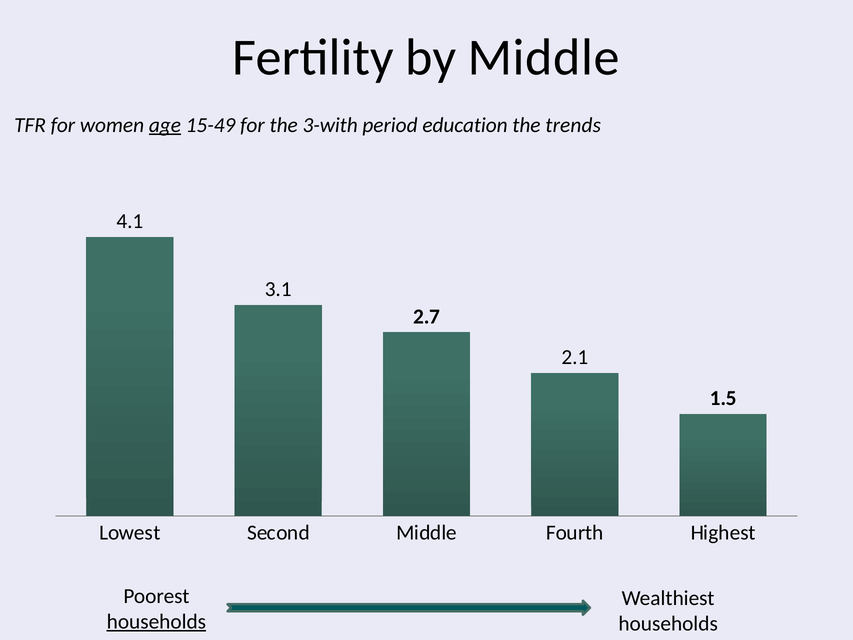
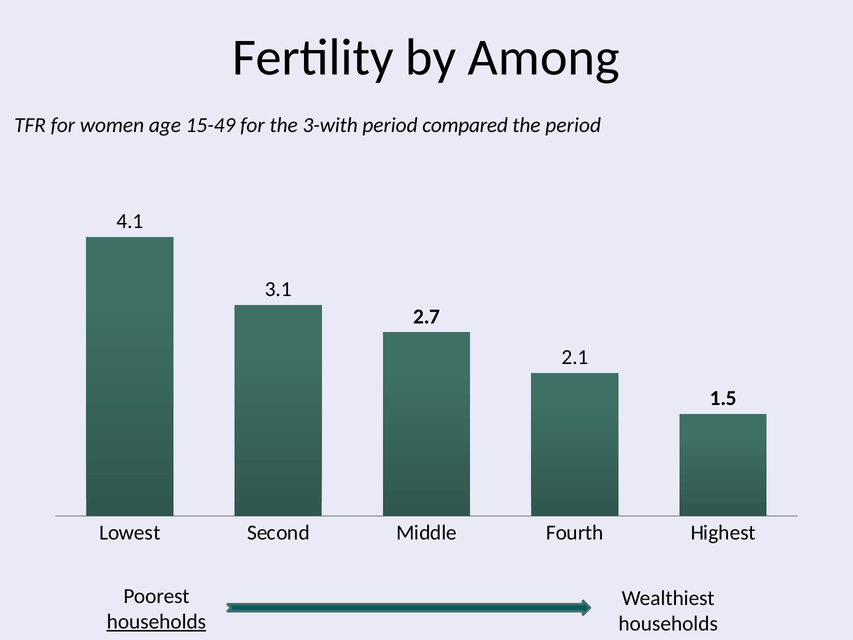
by Middle: Middle -> Among (544, 58)
age underline: present -> none (165, 125)
education: education -> compared (465, 125)
the trends: trends -> period (573, 125)
